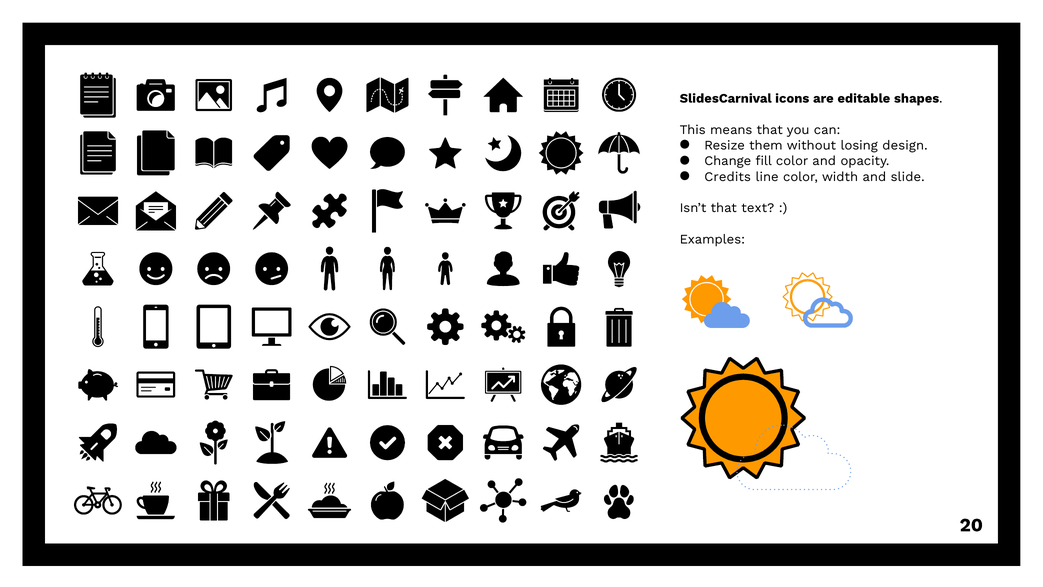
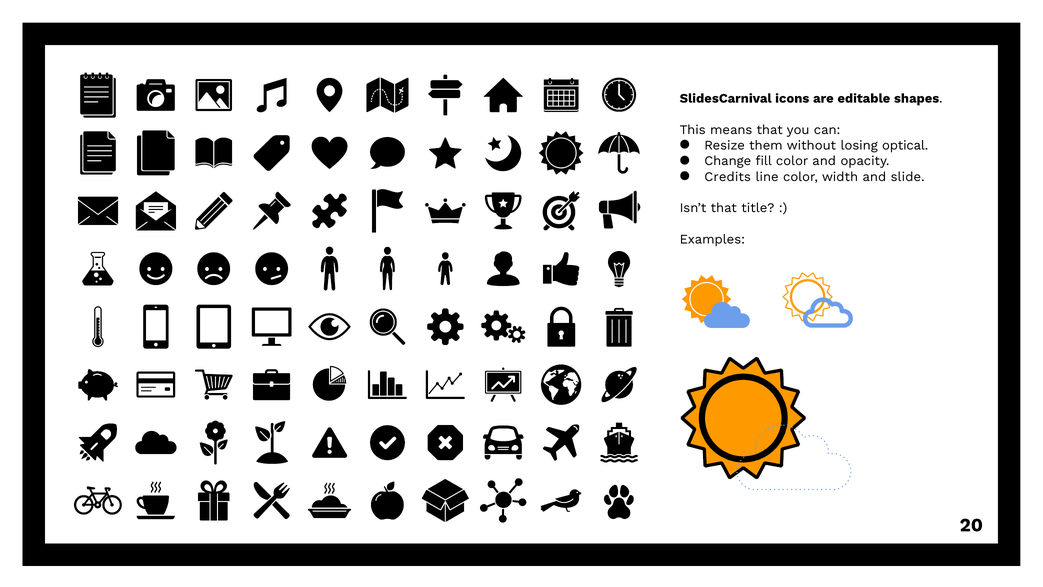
design: design -> optical (905, 145)
text: text -> title (758, 208)
